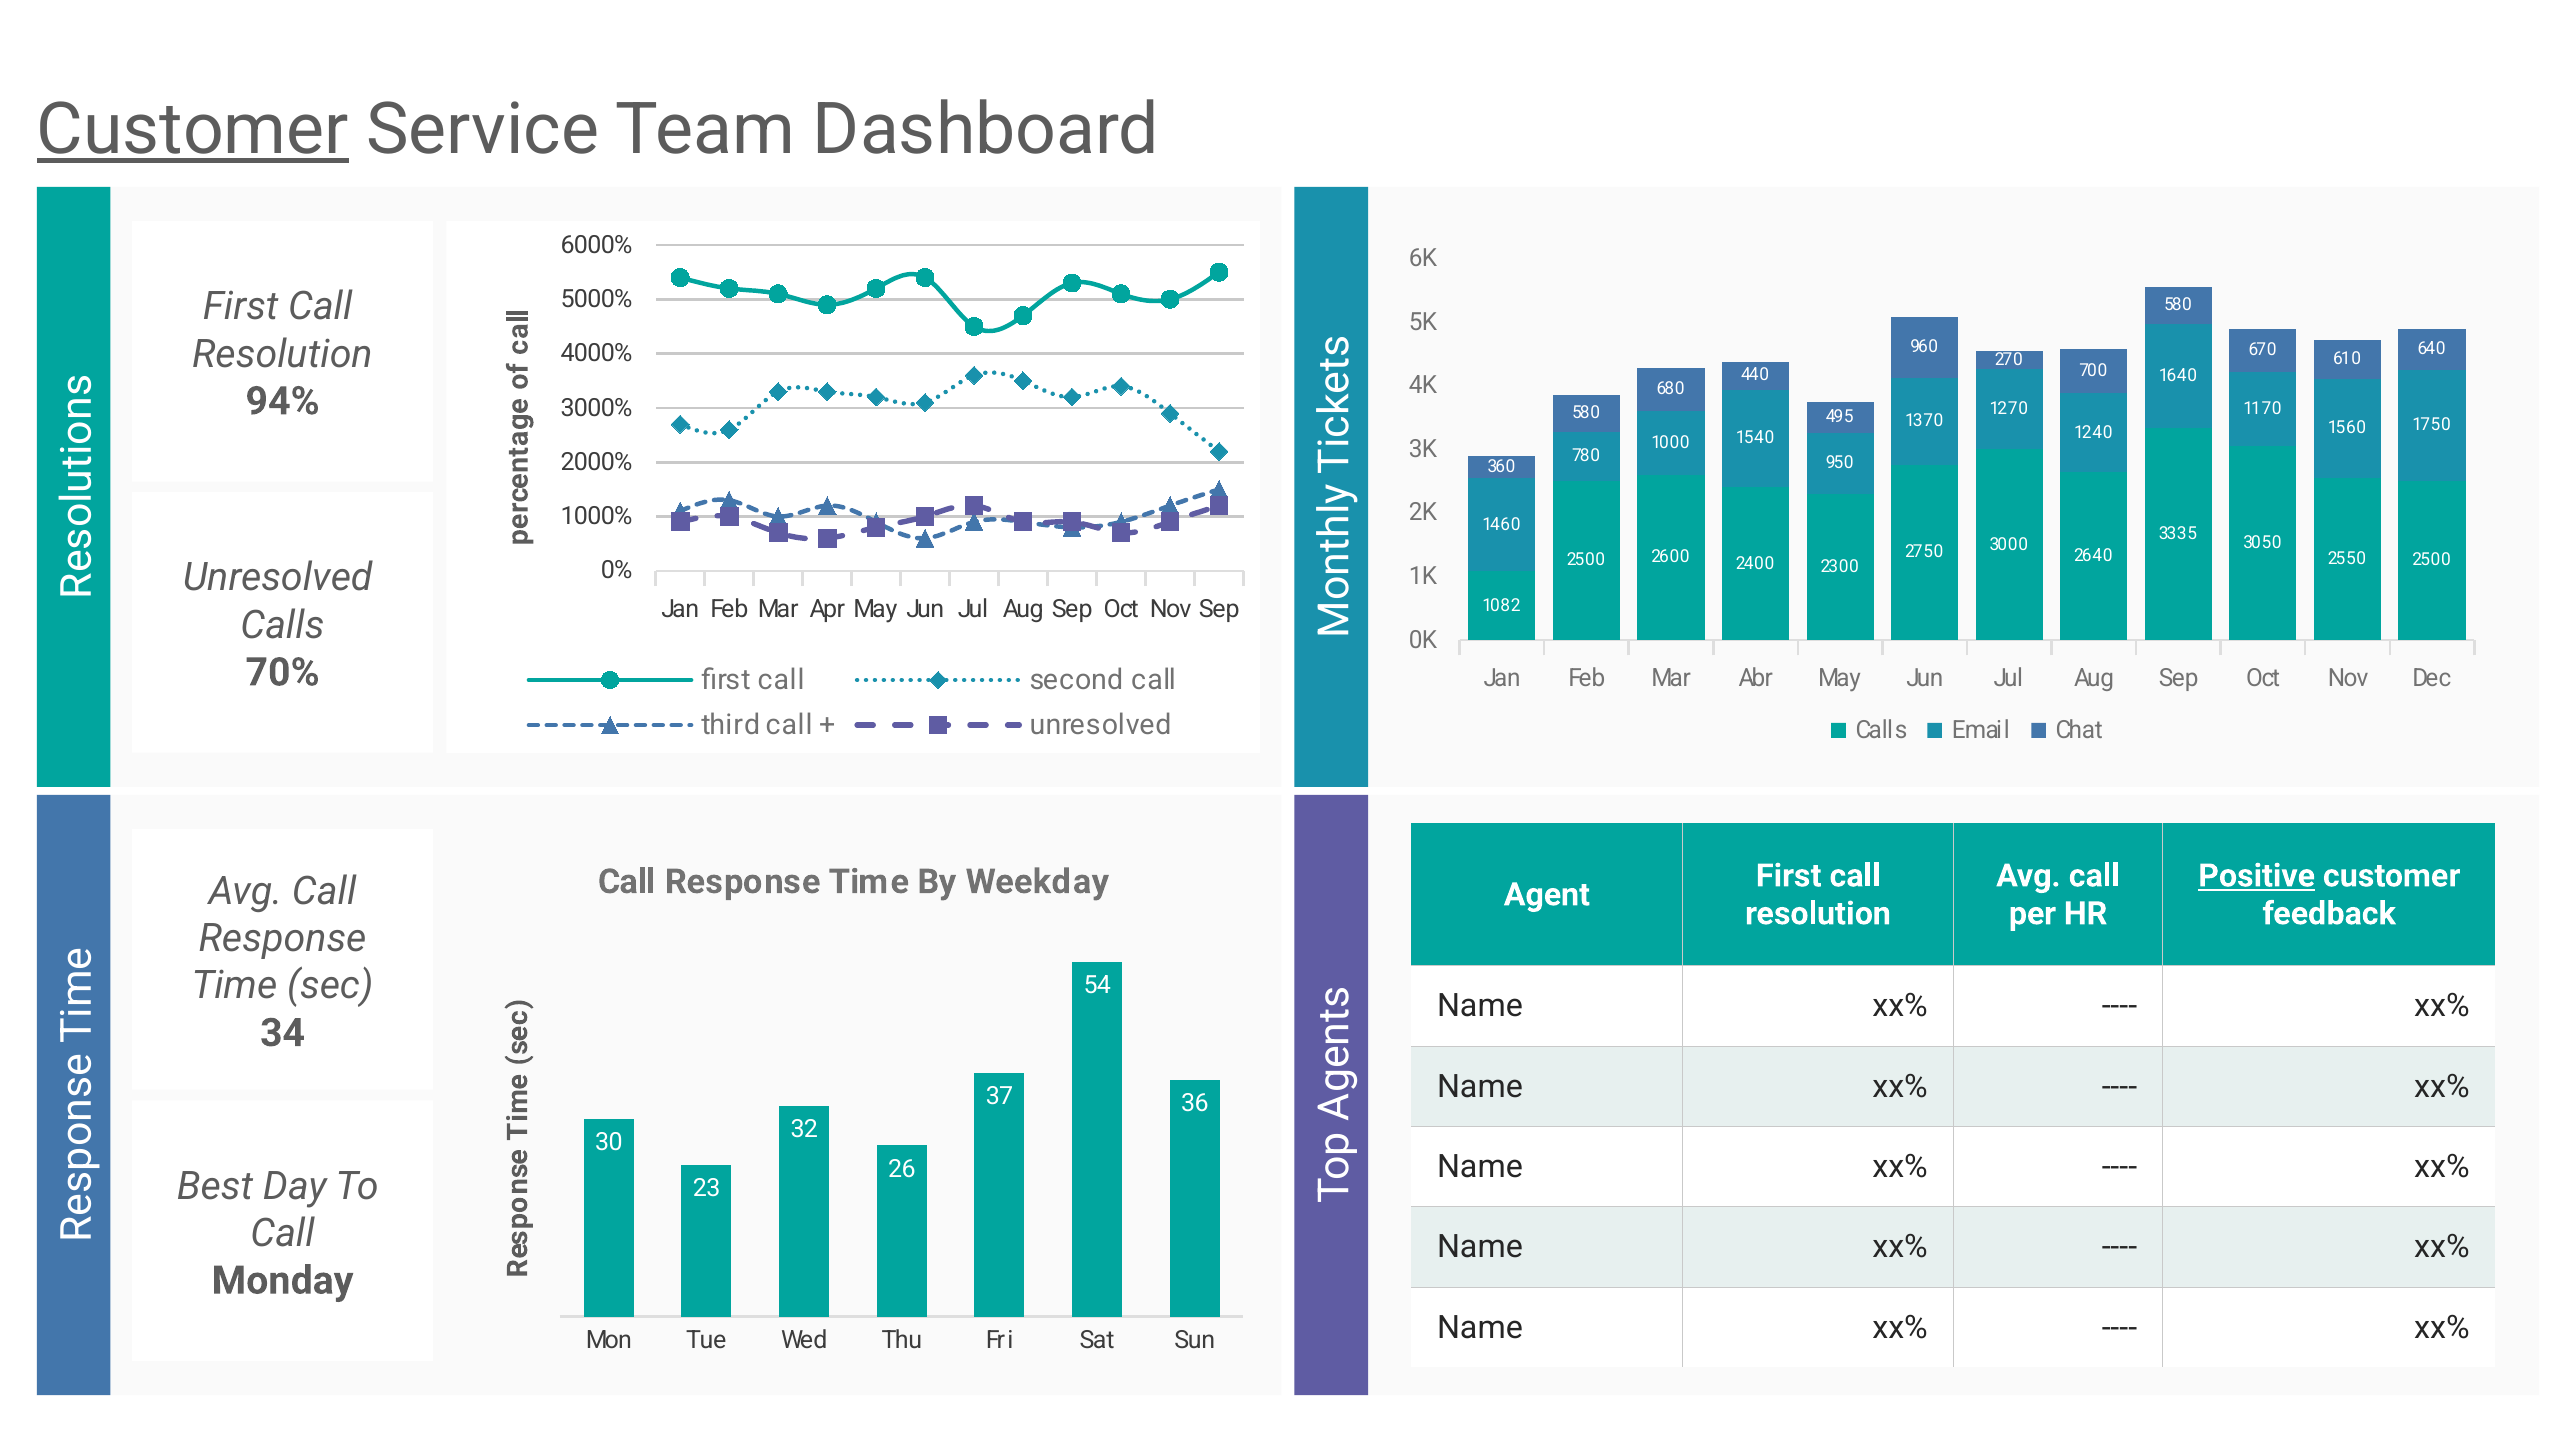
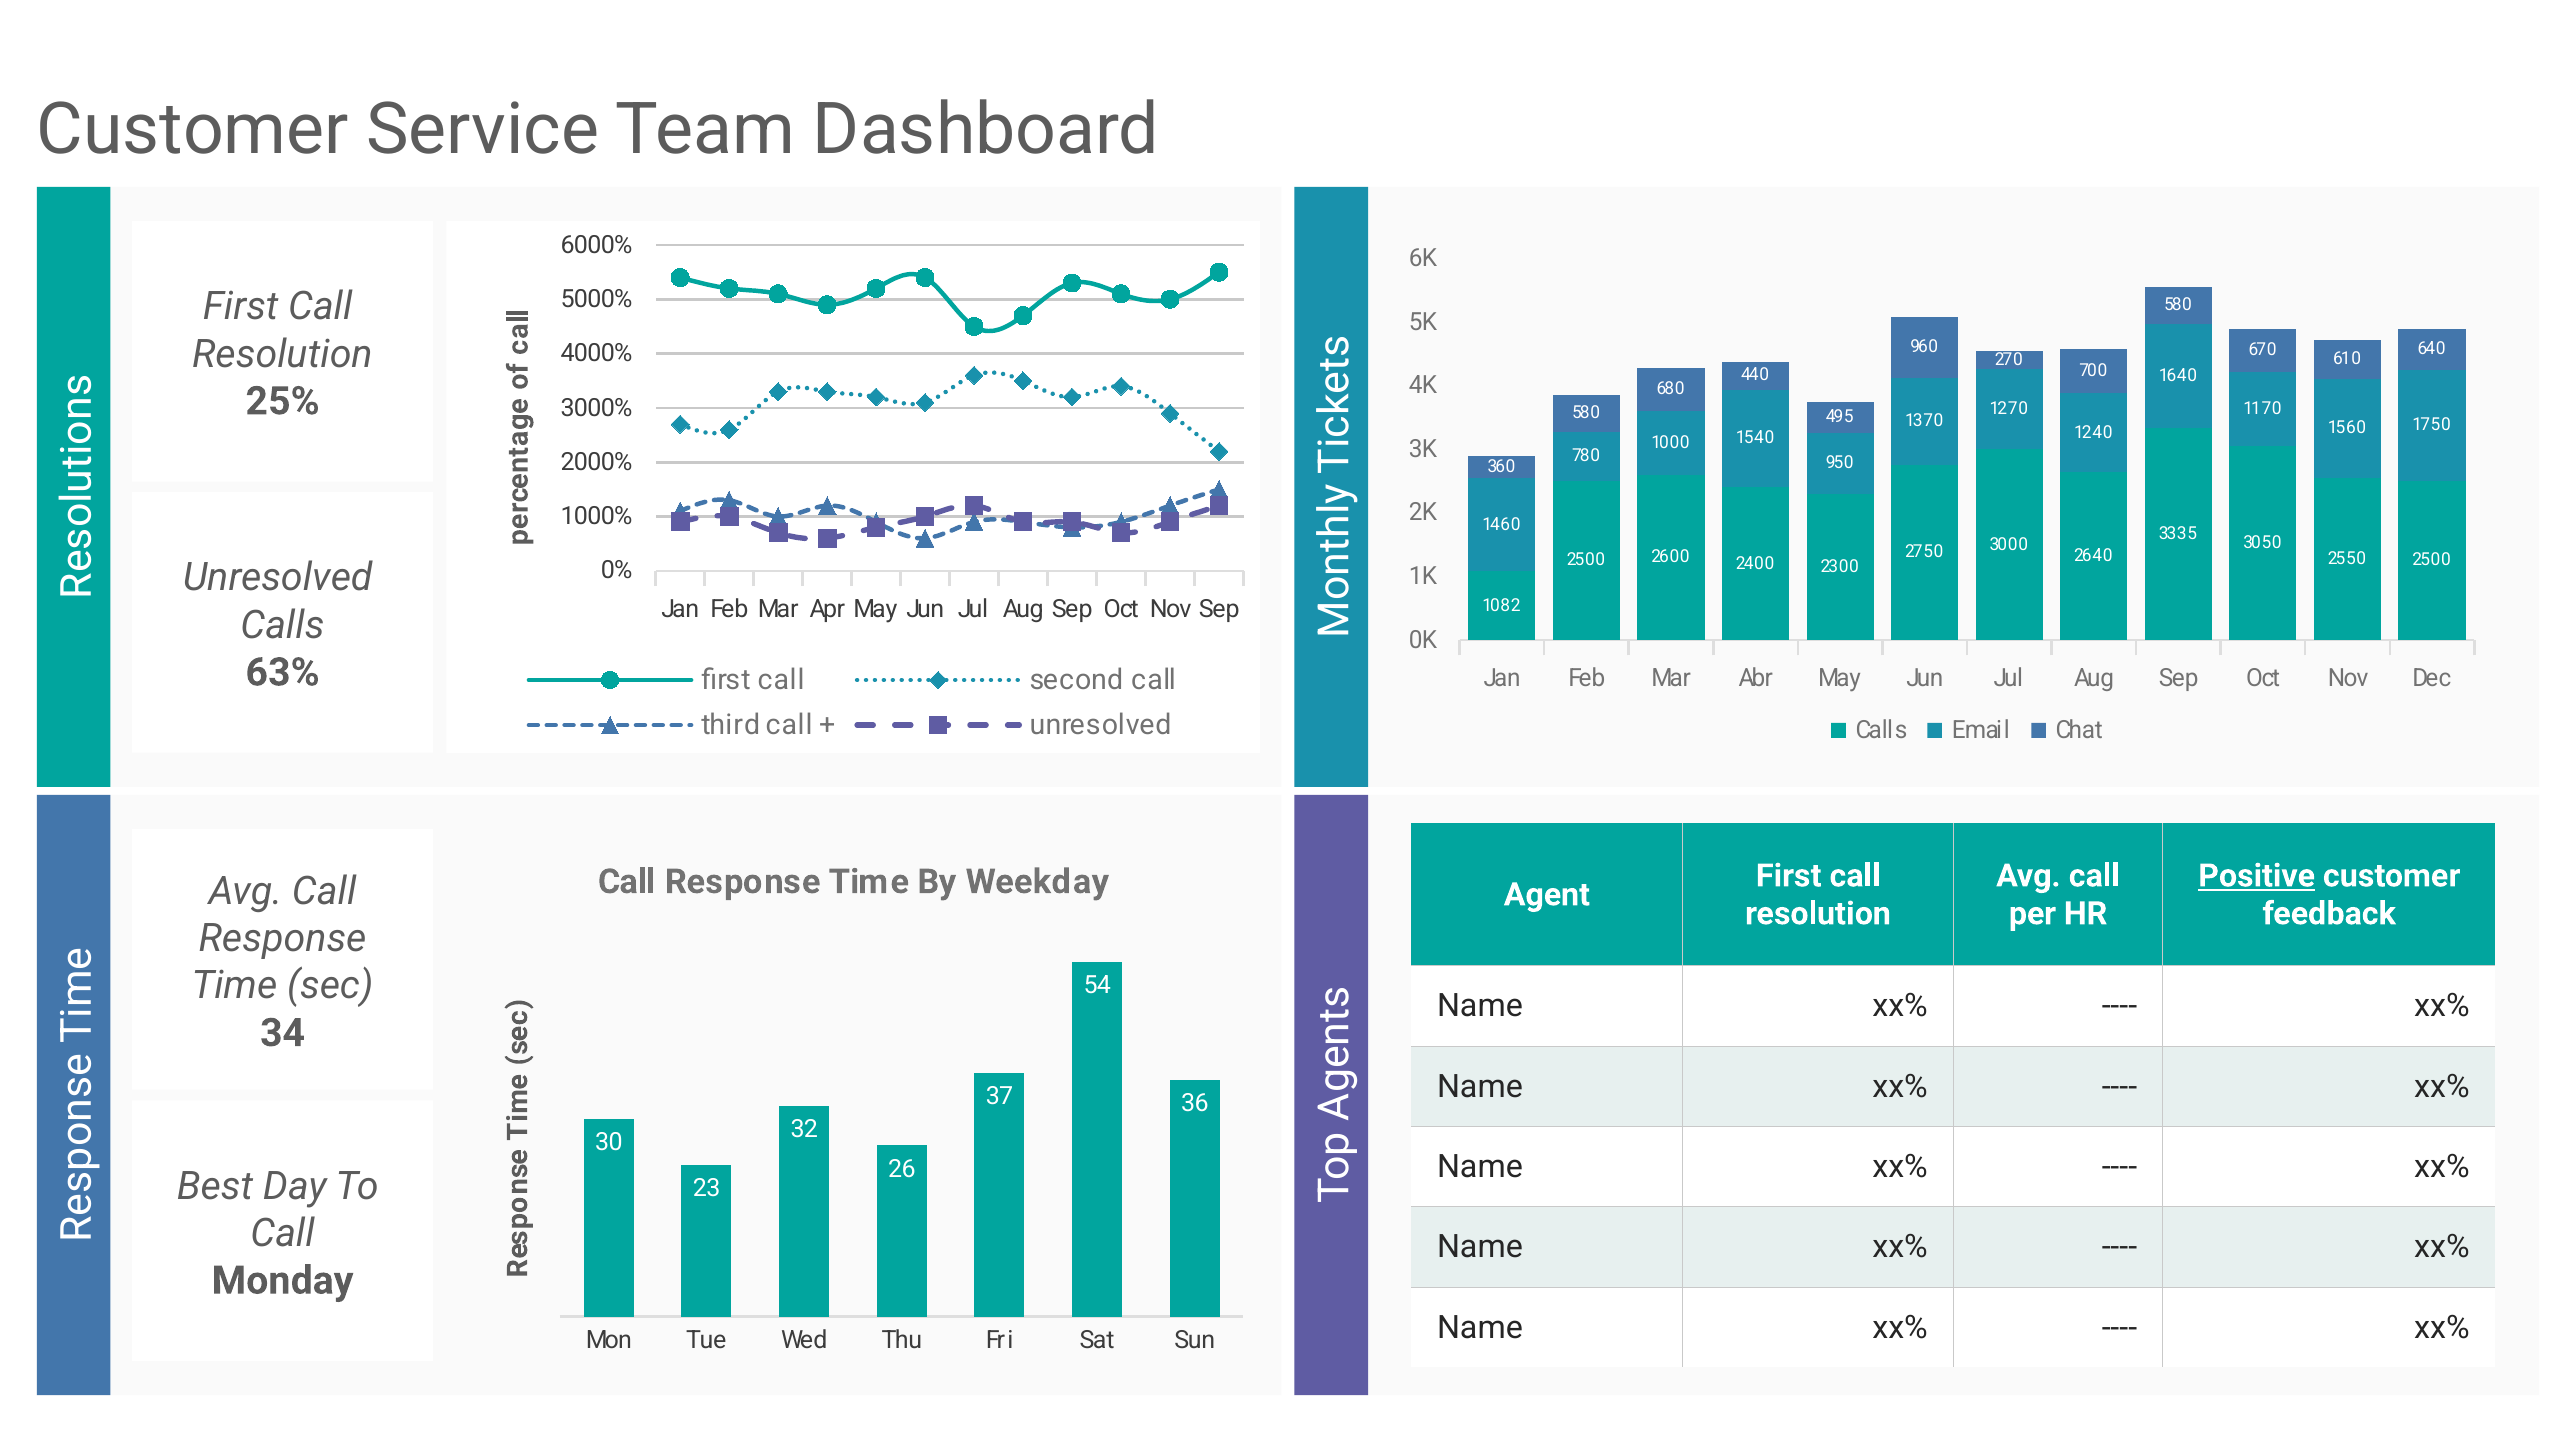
Customer underline: present -> none (193, 130)
94%: 94% -> 25% (283, 401)
70%: 70% -> 63% (283, 672)
